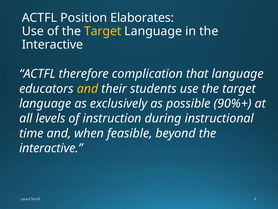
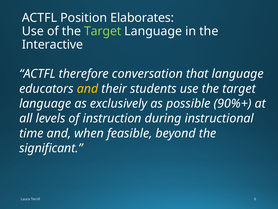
Target colour: yellow -> light green (103, 31)
complication: complication -> conversation (147, 74)
interactive: interactive -> significant (51, 148)
